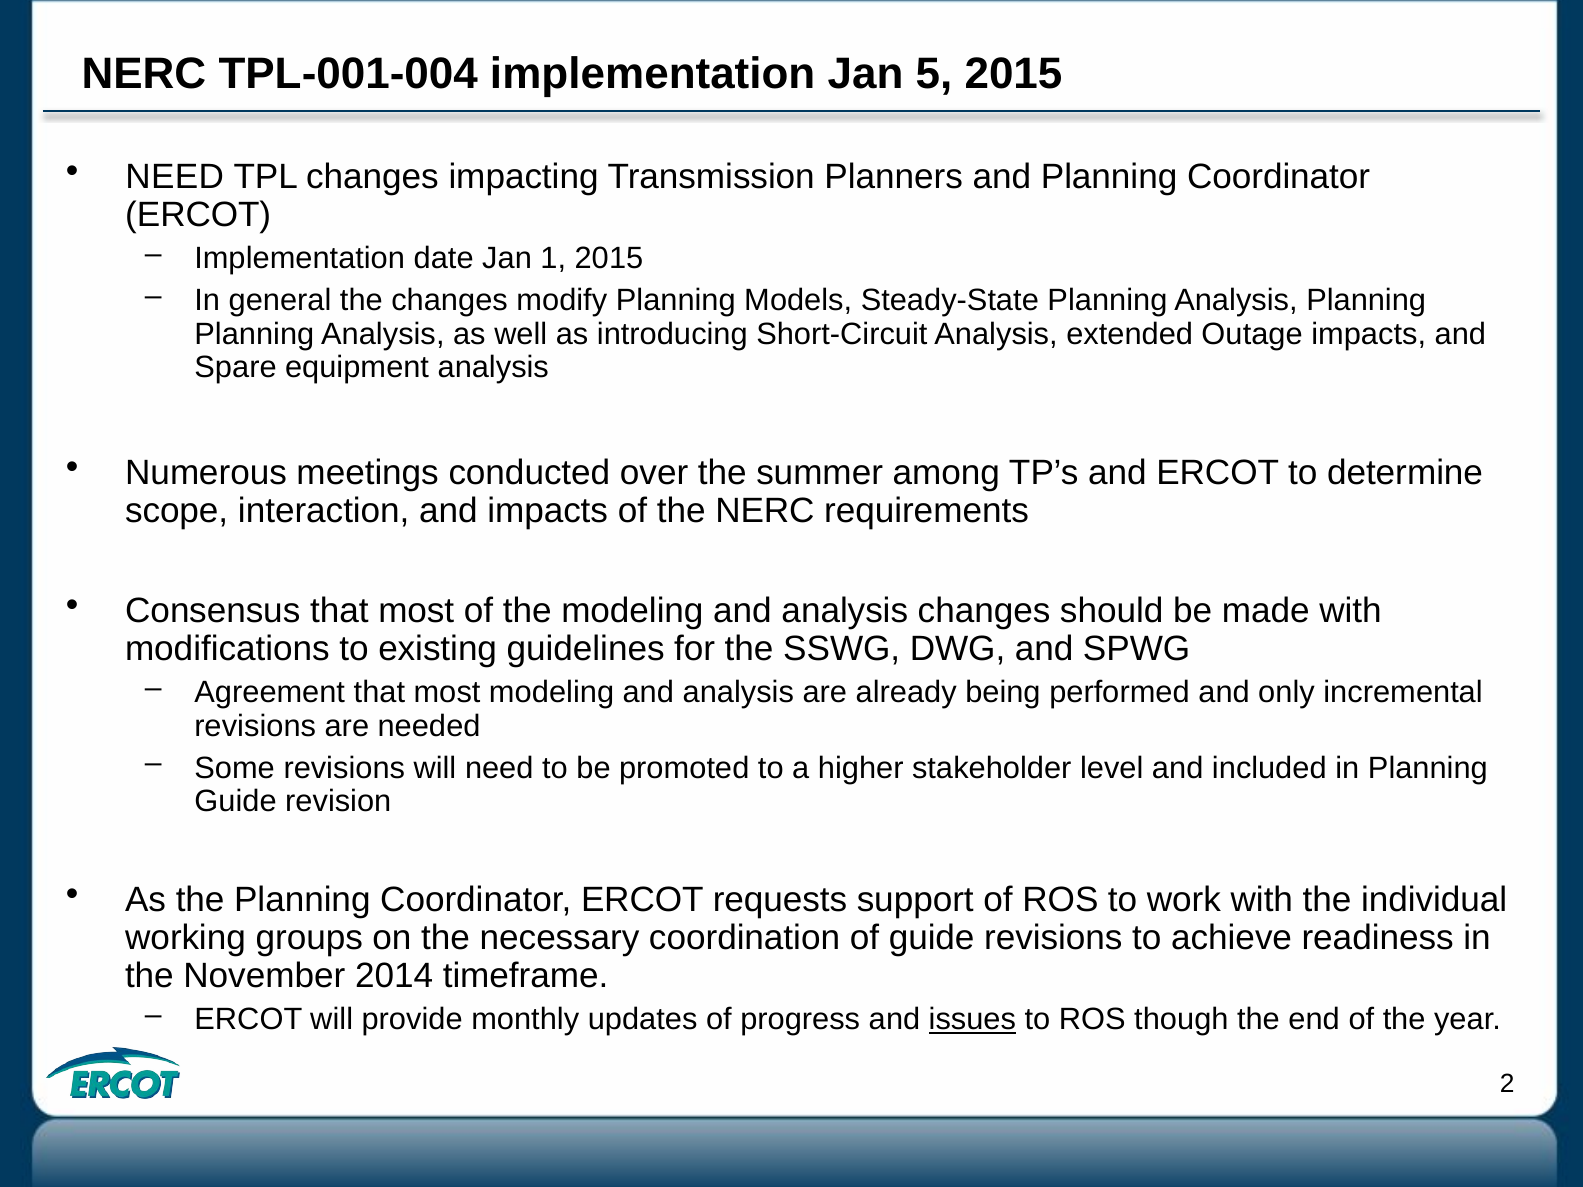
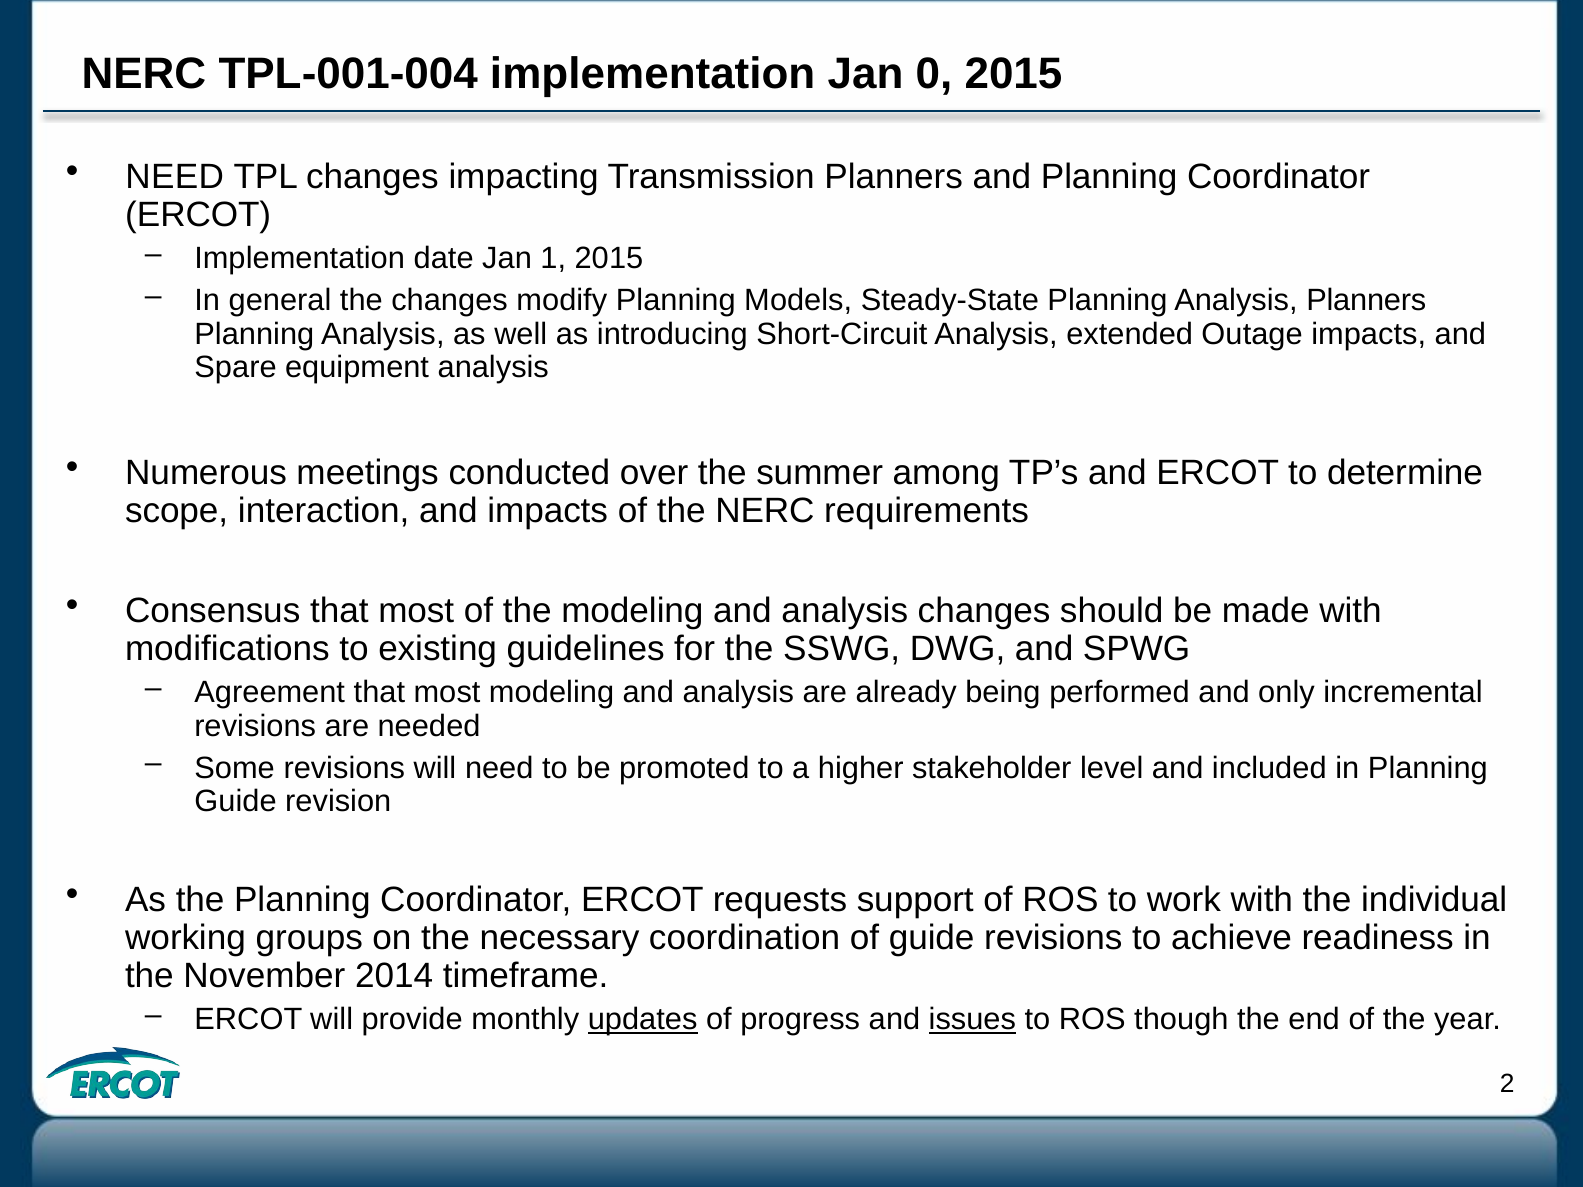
5: 5 -> 0 (934, 74)
Analysis Planning: Planning -> Planners (1366, 301)
updates underline: none -> present (643, 1020)
